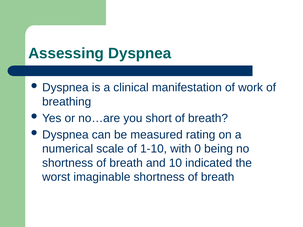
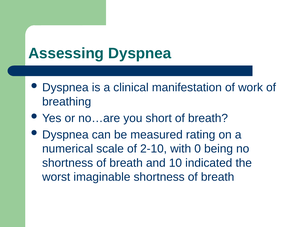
1-10: 1-10 -> 2-10 (154, 149)
